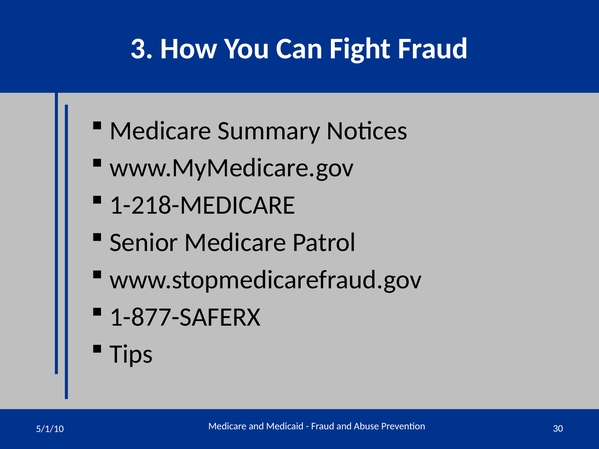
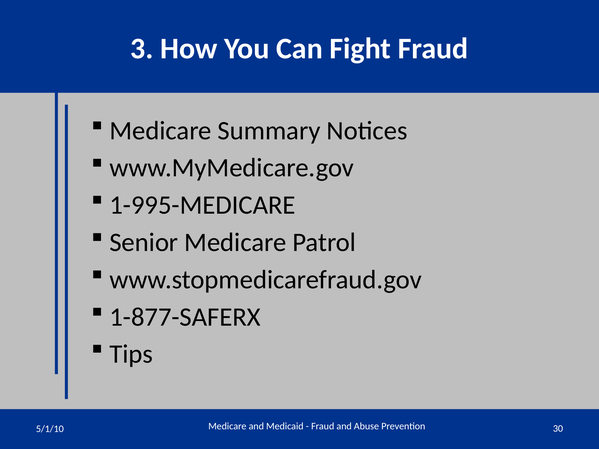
1-218-MEDICARE: 1-218-MEDICARE -> 1-995-MEDICARE (203, 205)
